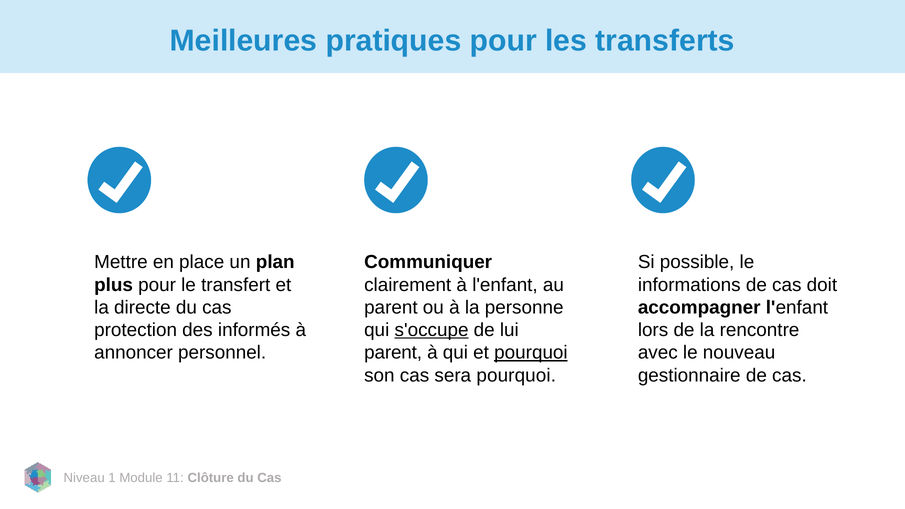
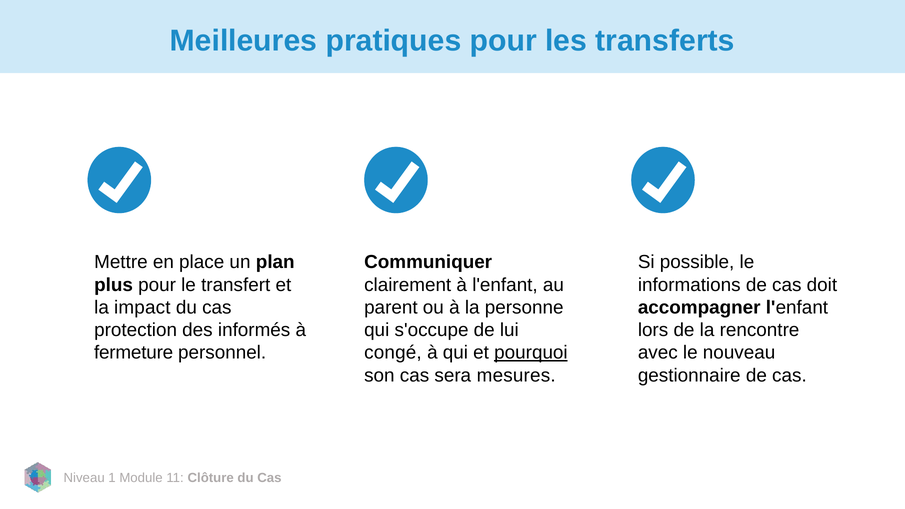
directe: directe -> impact (142, 307)
s'occupe underline: present -> none (432, 330)
annoncer: annoncer -> fermeture (134, 353)
parent: parent -> congé (393, 353)
sera pourquoi: pourquoi -> mesures (516, 375)
